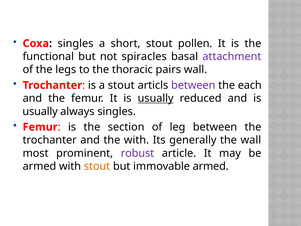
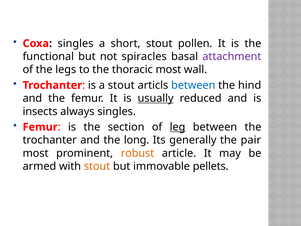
thoracic pairs: pairs -> most (168, 70)
between colour: purple -> blue (193, 85)
each: each -> hind (250, 85)
usually: usually -> insects (40, 111)
leg underline: none -> present (178, 127)
the with: with -> long (137, 140)
the wall: wall -> pair (251, 140)
robust colour: purple -> orange (137, 153)
immovable armed: armed -> pellets (211, 166)
